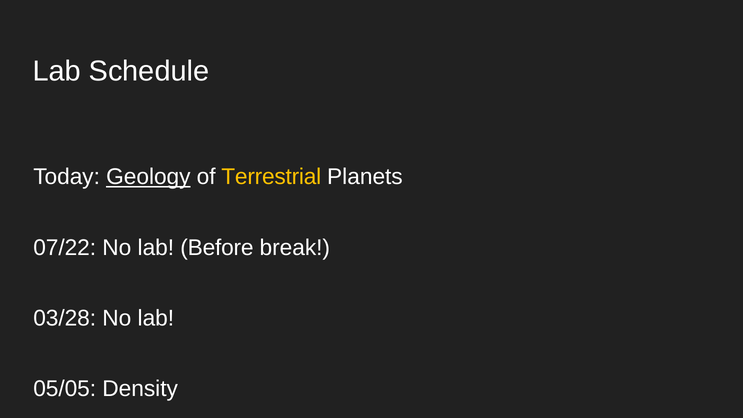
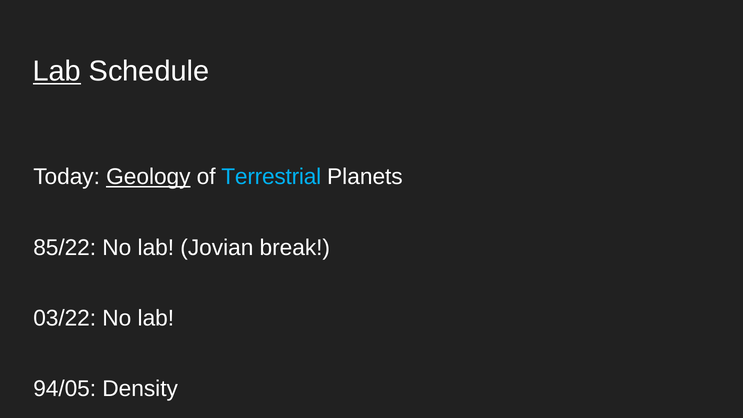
Lab underline: none -> present (57, 71)
Terrestrial colour: yellow -> light blue (271, 177)
07/22: 07/22 -> 85/22 (65, 247)
Before: Before -> Jovian (217, 247)
03/28: 03/28 -> 03/22 (65, 318)
05/05: 05/05 -> 94/05 (65, 389)
